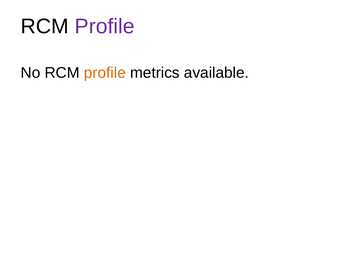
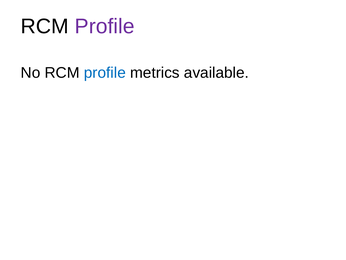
profile colour: orange -> blue (105, 73)
